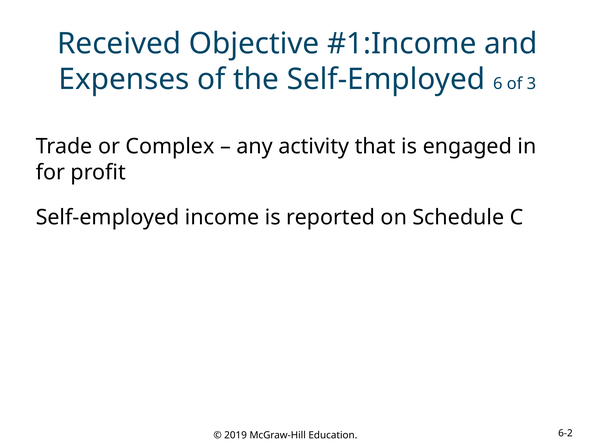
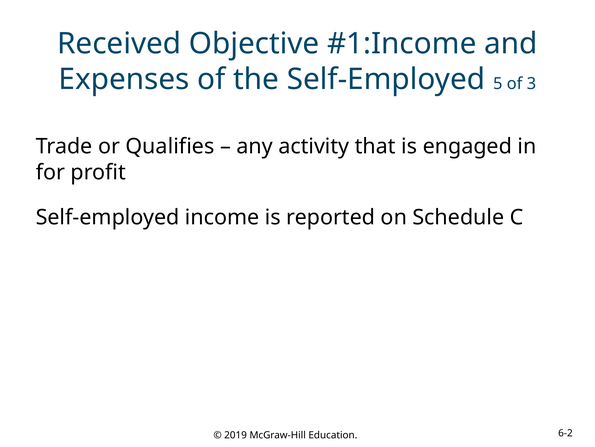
6: 6 -> 5 (498, 84)
Complex: Complex -> Qualifies (170, 146)
